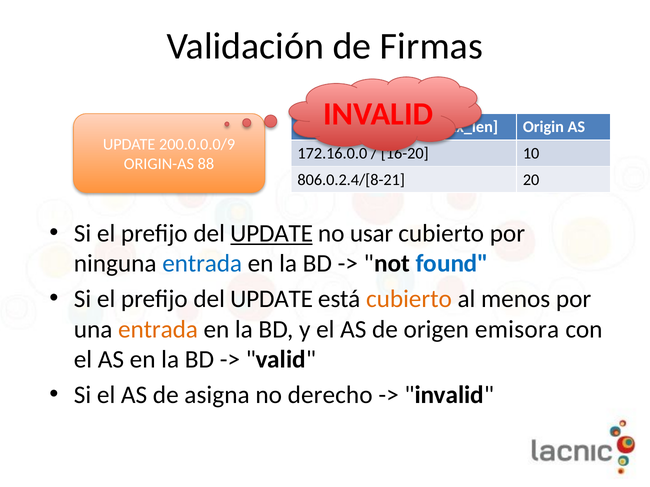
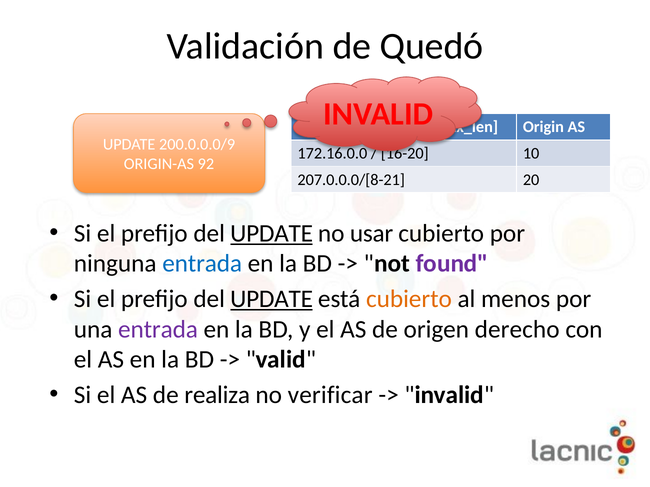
Firmas: Firmas -> Quedó (432, 46)
88: 88 -> 92 (206, 164)
806.0.2.4/[8-21: 806.0.2.4/[8-21 -> 207.0.0.0/[8-21 (351, 180)
found colour: blue -> purple (452, 264)
UPDATE underline: none -> present (272, 299)
entrada colour: orange -> purple (158, 330)
emisora: emisora -> derecho (517, 330)
asigna: asigna -> realiza (217, 395)
derecho: derecho -> verificar (330, 395)
